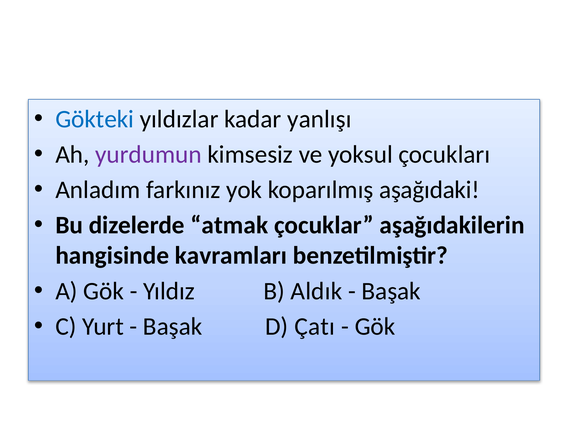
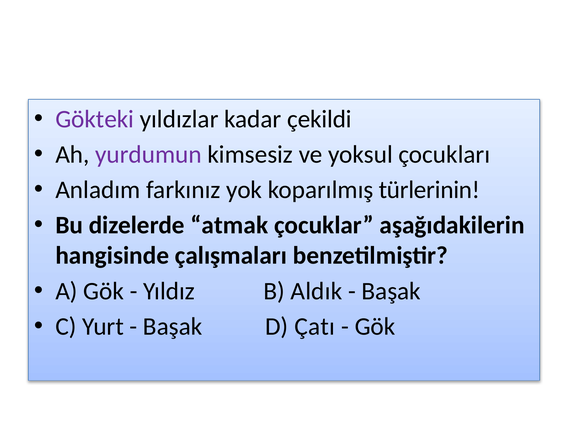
Gökteki colour: blue -> purple (95, 119)
yanlışı: yanlışı -> çekildi (319, 119)
aşağıdaki: aşağıdaki -> türlerinin (429, 190)
kavramları: kavramları -> çalışmaları (231, 256)
